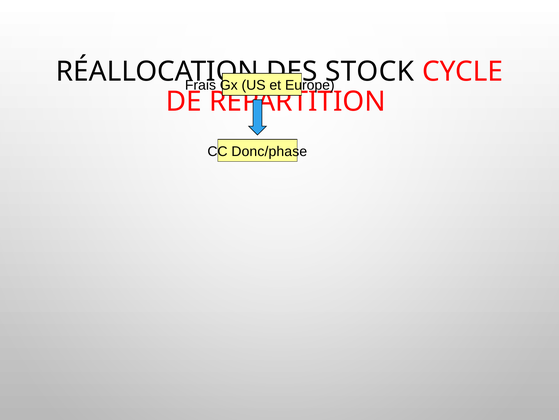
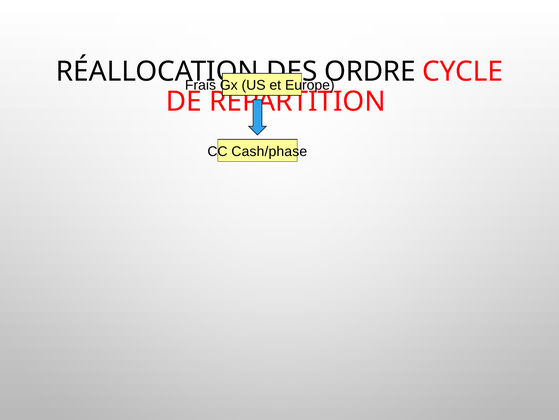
STOCK: STOCK -> ORDRE (370, 71)
Donc/phase: Donc/phase -> Cash/phase (269, 151)
